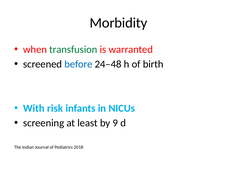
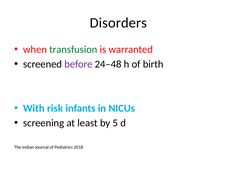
Morbidity: Morbidity -> Disorders (118, 23)
before colour: blue -> purple (78, 64)
9: 9 -> 5 (115, 123)
